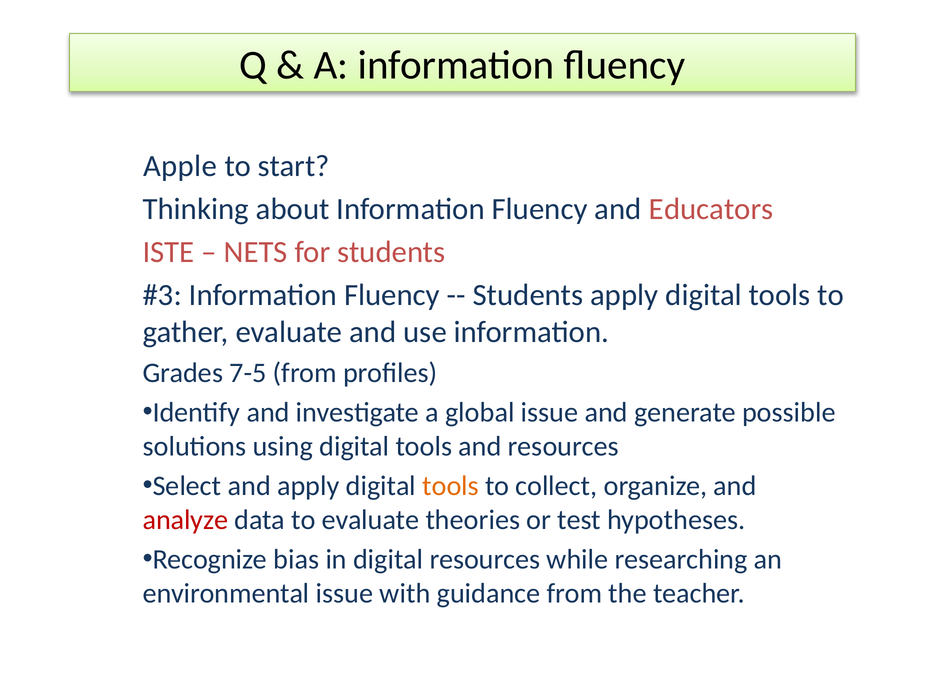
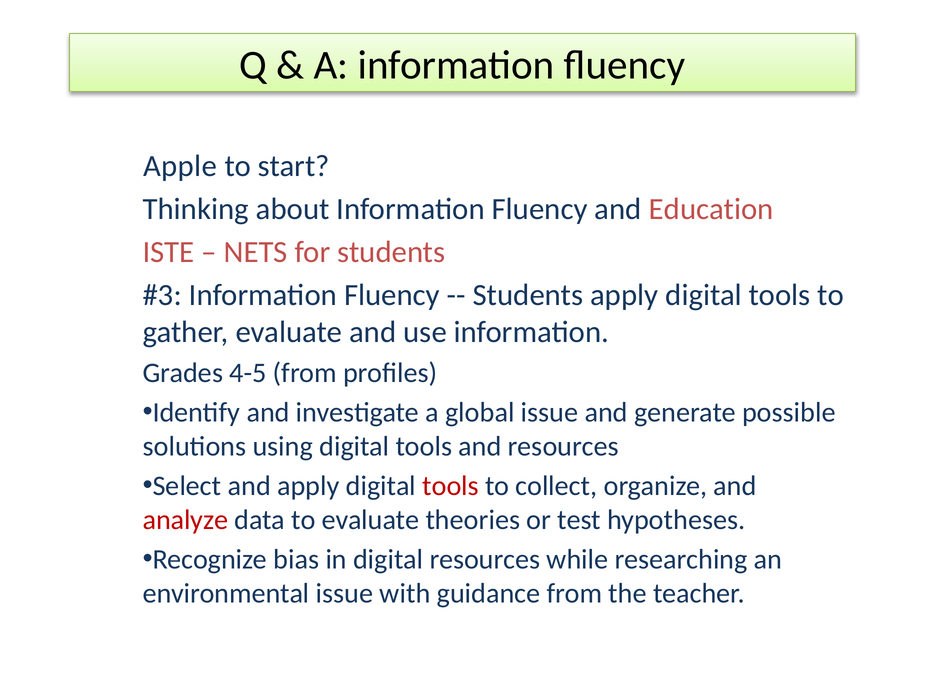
Educators: Educators -> Education (711, 209)
7-5: 7-5 -> 4-5 (248, 373)
tools colour: orange -> red (451, 486)
